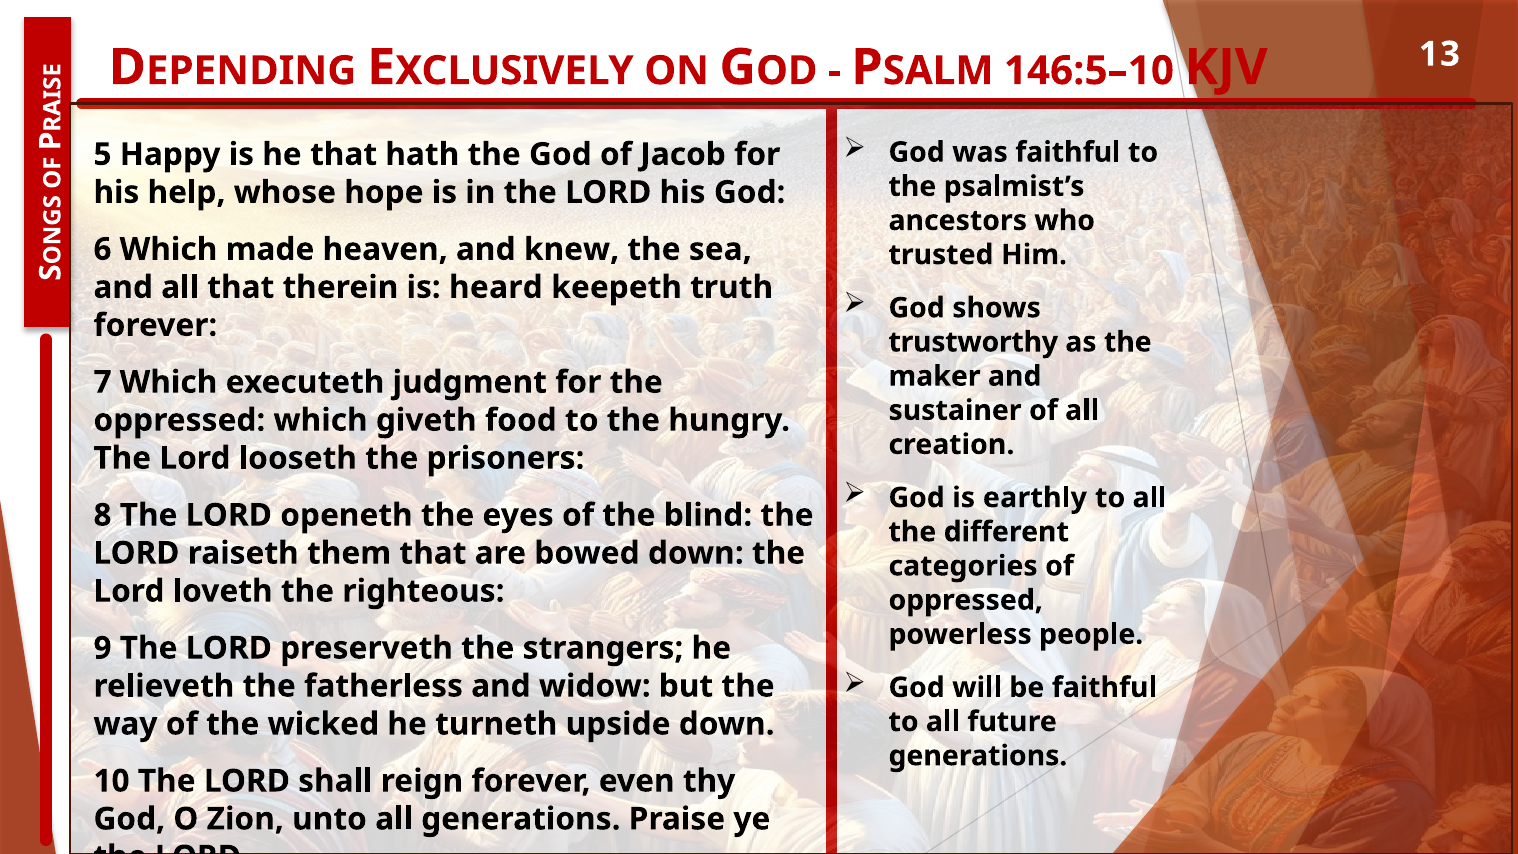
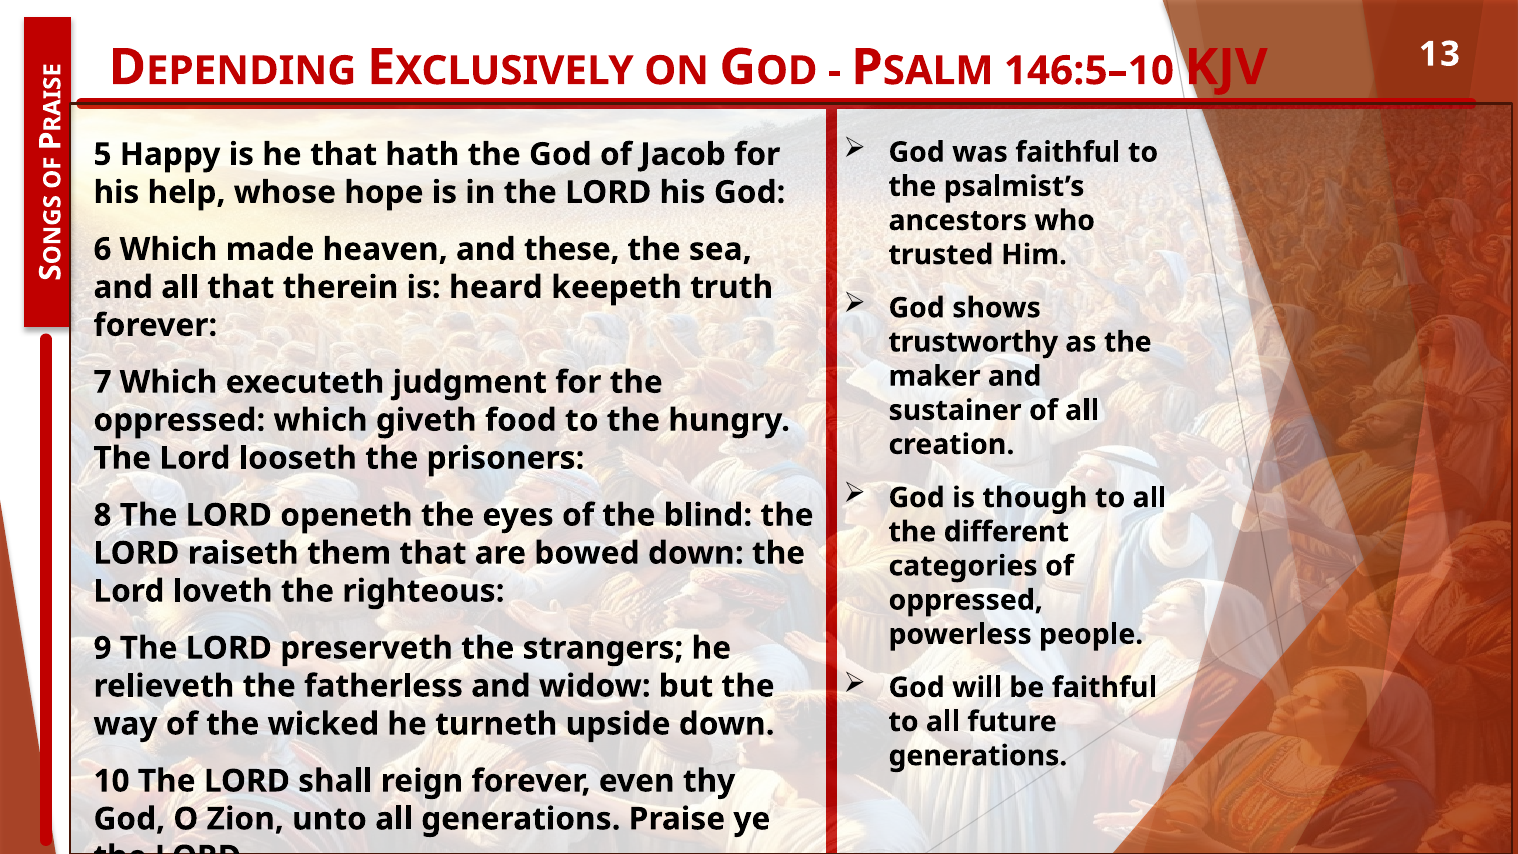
knew: knew -> these (572, 249)
earthly: earthly -> though (1035, 498)
